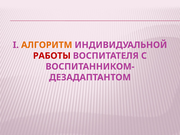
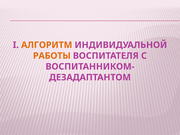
РАБОТЫ colour: red -> orange (52, 56)
